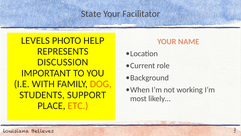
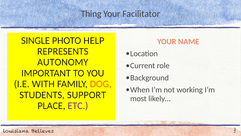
State: State -> Thing (91, 14)
LEVELS: LEVELS -> SINGLE (35, 40)
DISCUSSION: DISCUSSION -> AUTONOMY (63, 62)
ETC colour: orange -> purple (78, 105)
